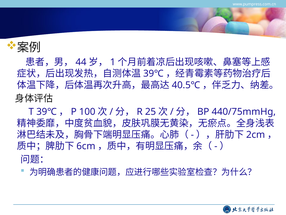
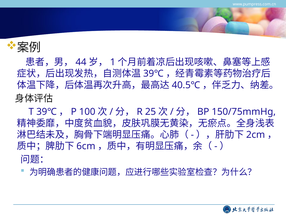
440/75mmHg: 440/75mmHg -> 150/75mmHg (244, 112)
